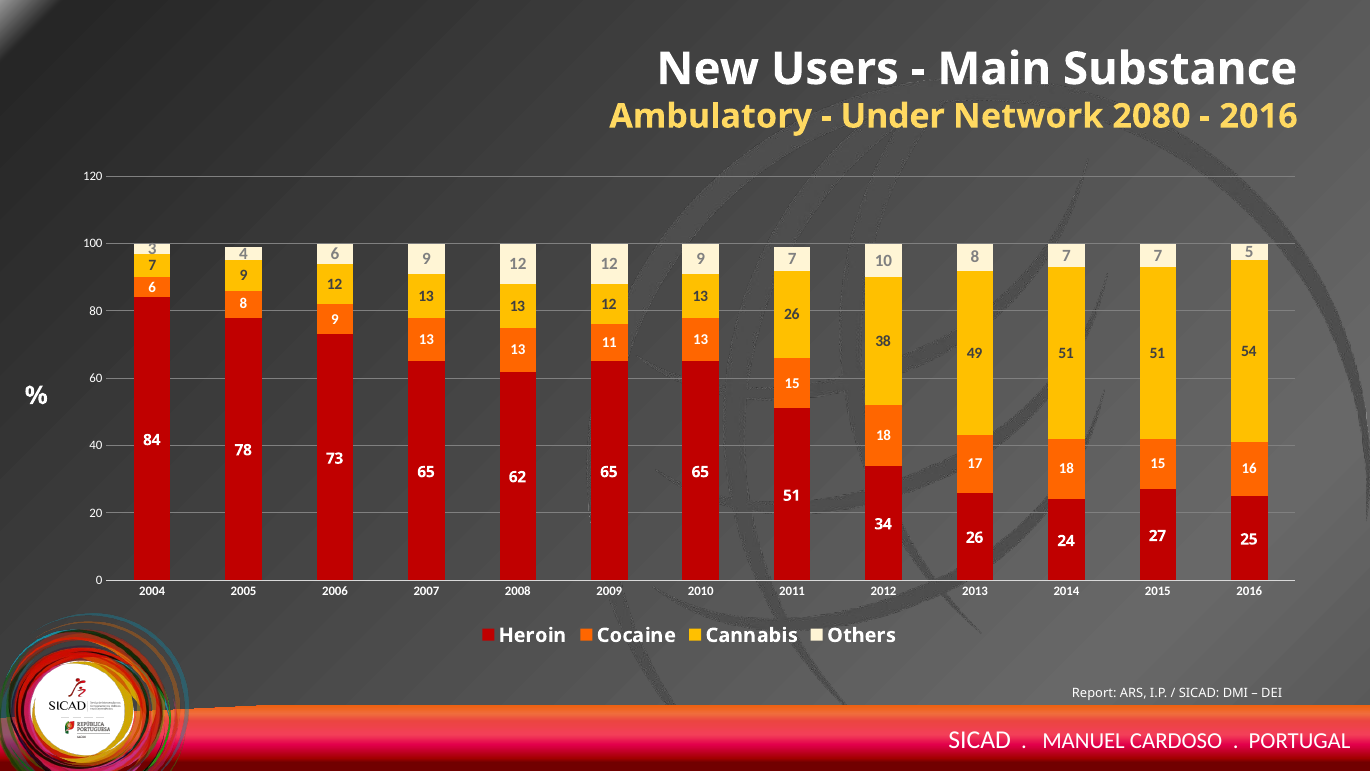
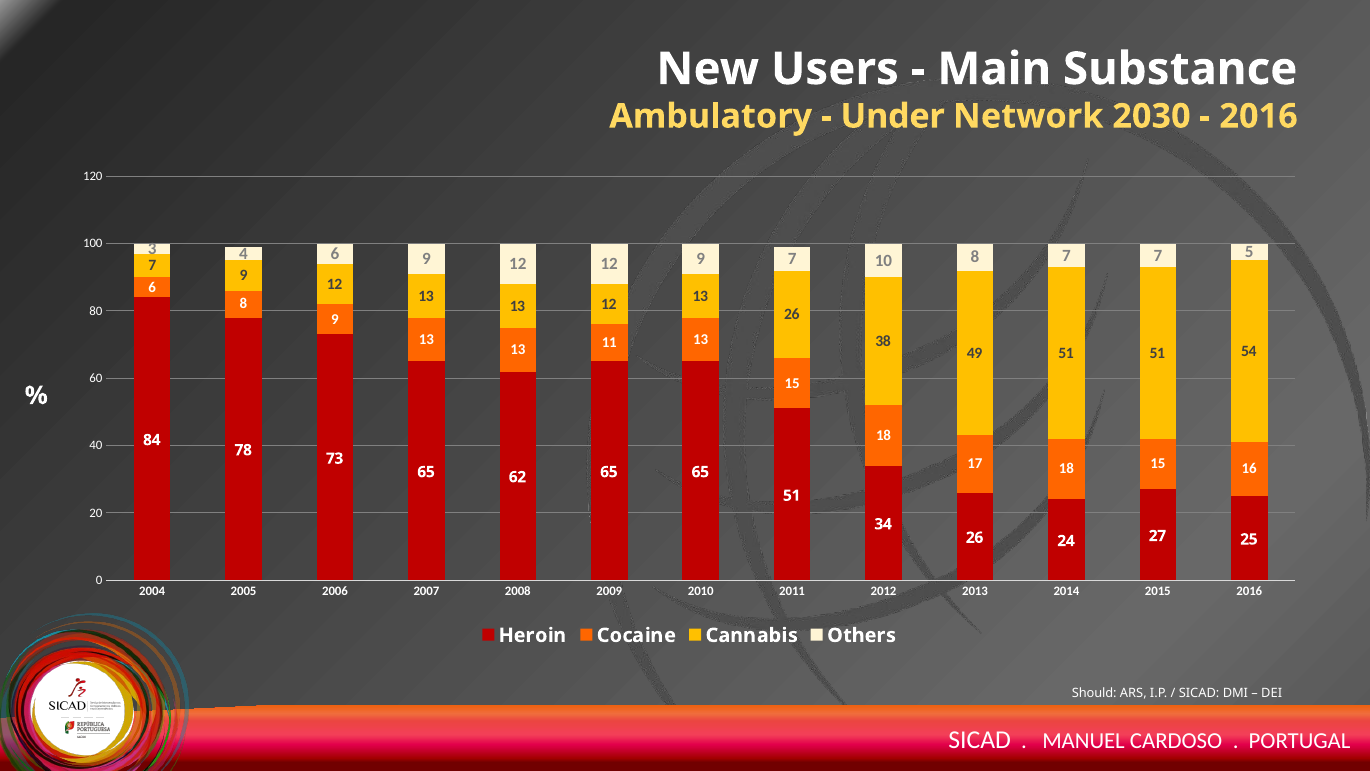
2080: 2080 -> 2030 (1152, 116)
Report: Report -> Should (1094, 693)
